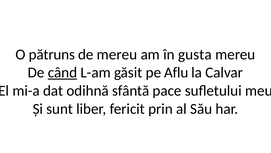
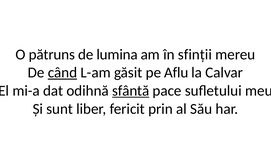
de mereu: mereu -> lumina (117, 54)
gusta: gusta -> sfinții (195, 54)
sfântă underline: none -> present (131, 90)
